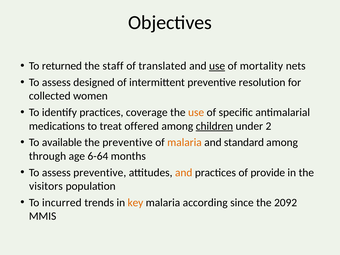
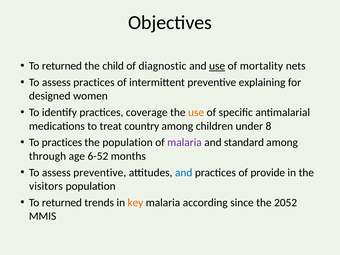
staff: staff -> child (113, 66)
translated: translated -> diagnostic (162, 66)
assess designed: designed -> practices (94, 82)
resolution: resolution -> explaining (262, 82)
collected: collected -> designed (50, 96)
offered: offered -> country (142, 126)
children underline: present -> none (214, 126)
2: 2 -> 8 (268, 126)
To available: available -> practices (62, 142)
the preventive: preventive -> population (128, 142)
malaria colour: orange -> purple (184, 142)
6-64: 6-64 -> 6-52 (98, 156)
and colour: orange -> blue (184, 173)
incurred: incurred -> returned (62, 203)
2092: 2092 -> 2052 (286, 203)
